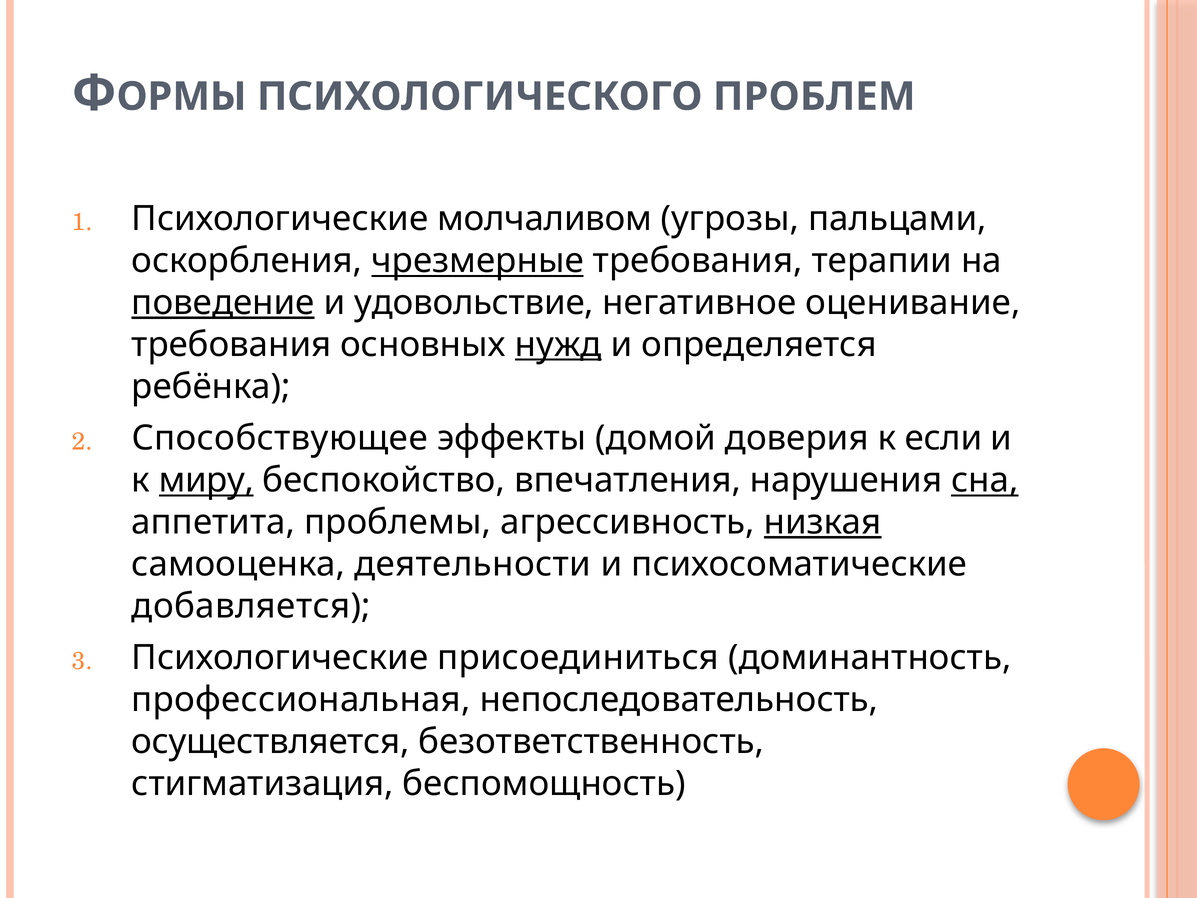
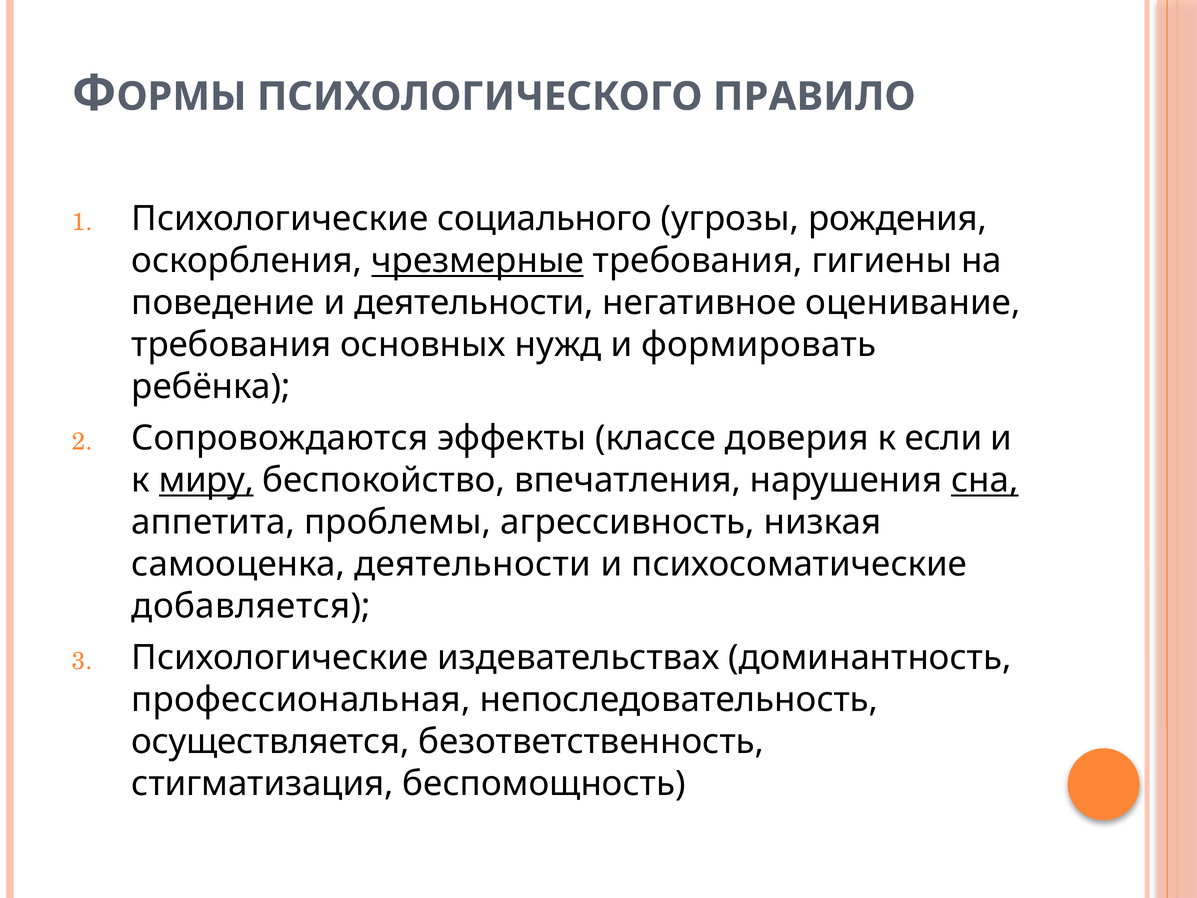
ПРОБЛЕМ: ПРОБЛЕМ -> ПРАВИЛО (814, 97)
молчаливом: молчаливом -> социального (545, 219)
пальцами: пальцами -> рождения (898, 219)
терапии: терапии -> гигиены (882, 261)
поведение underline: present -> none (223, 303)
и удовольствие: удовольствие -> деятельности (474, 303)
нужд underline: present -> none (558, 345)
определяется: определяется -> формировать (759, 345)
Способствующее: Способствующее -> Сопровождаются (280, 438)
домой: домой -> классе (656, 438)
низкая underline: present -> none (823, 522)
присоединиться: присоединиться -> издевательствах (578, 658)
